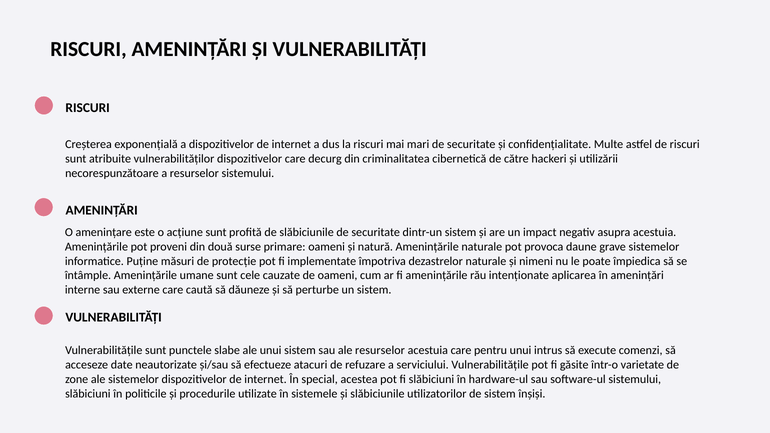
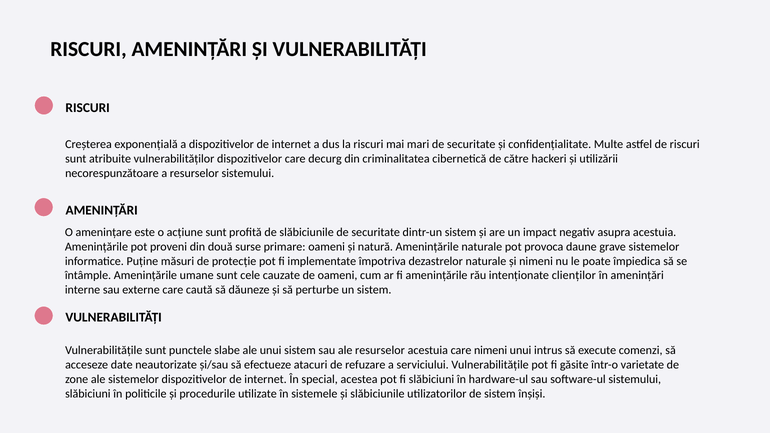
aplicarea: aplicarea -> clienților (574, 276)
care pentru: pentru -> nimeni (491, 350)
